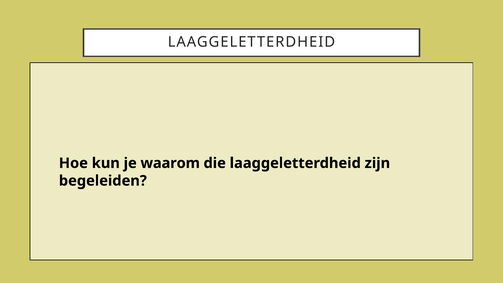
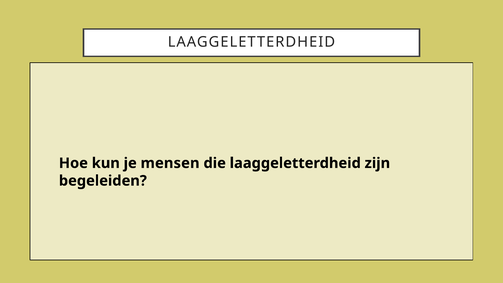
waarom: waarom -> mensen (170, 163)
